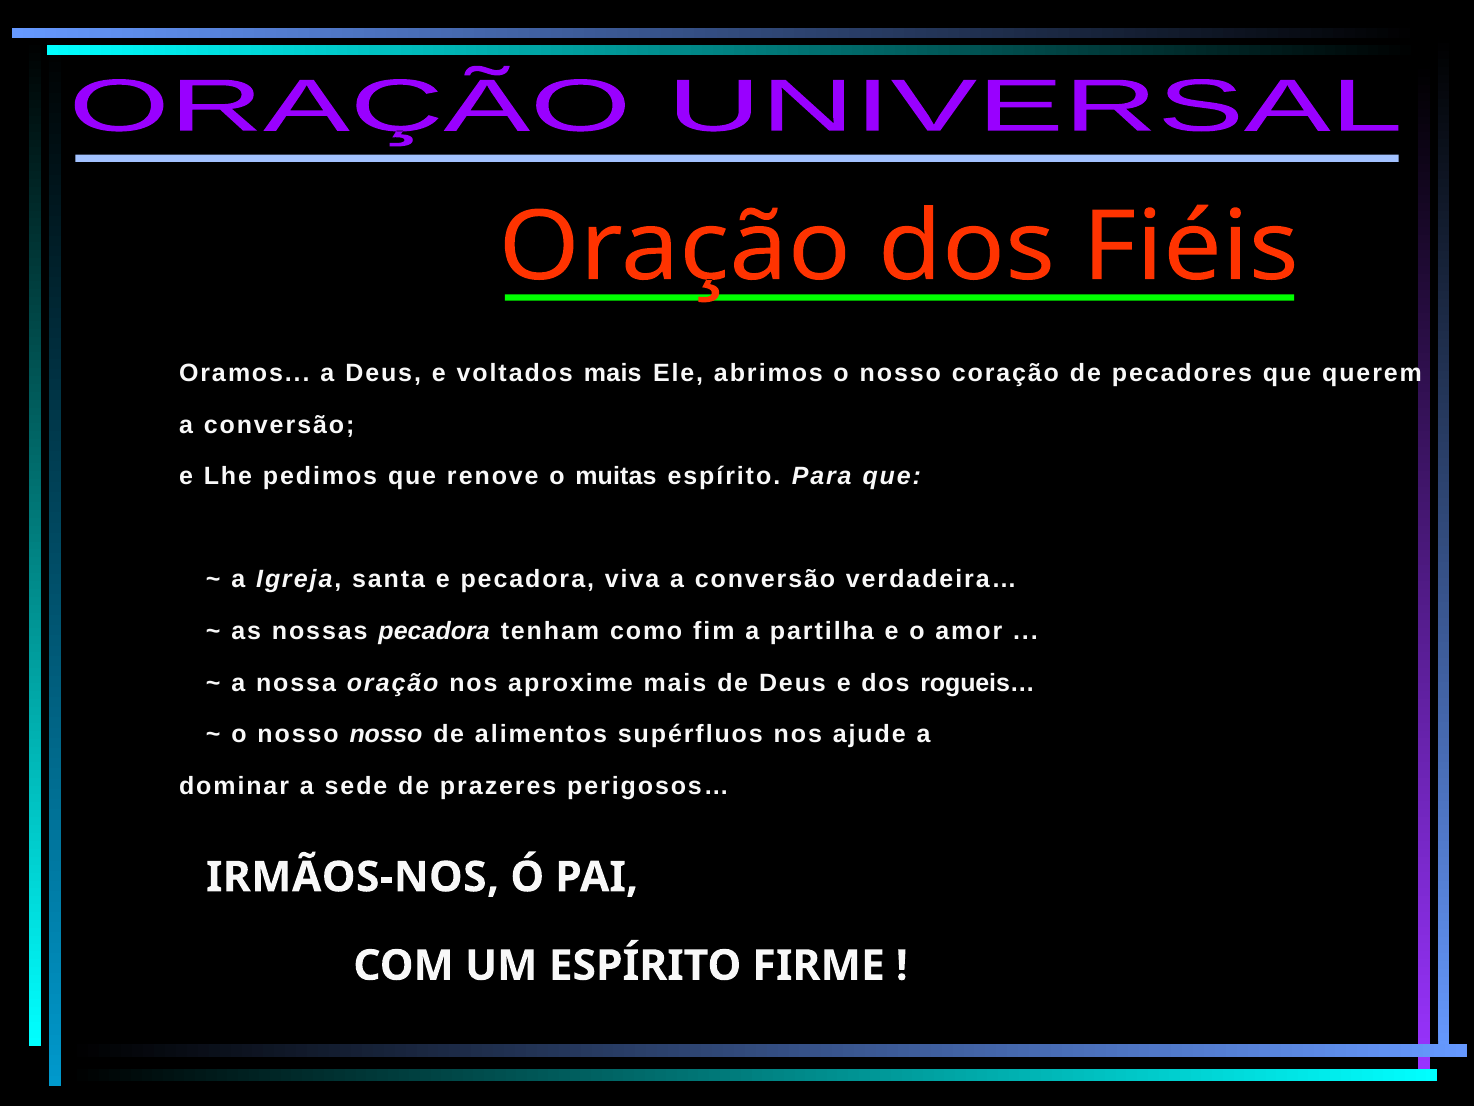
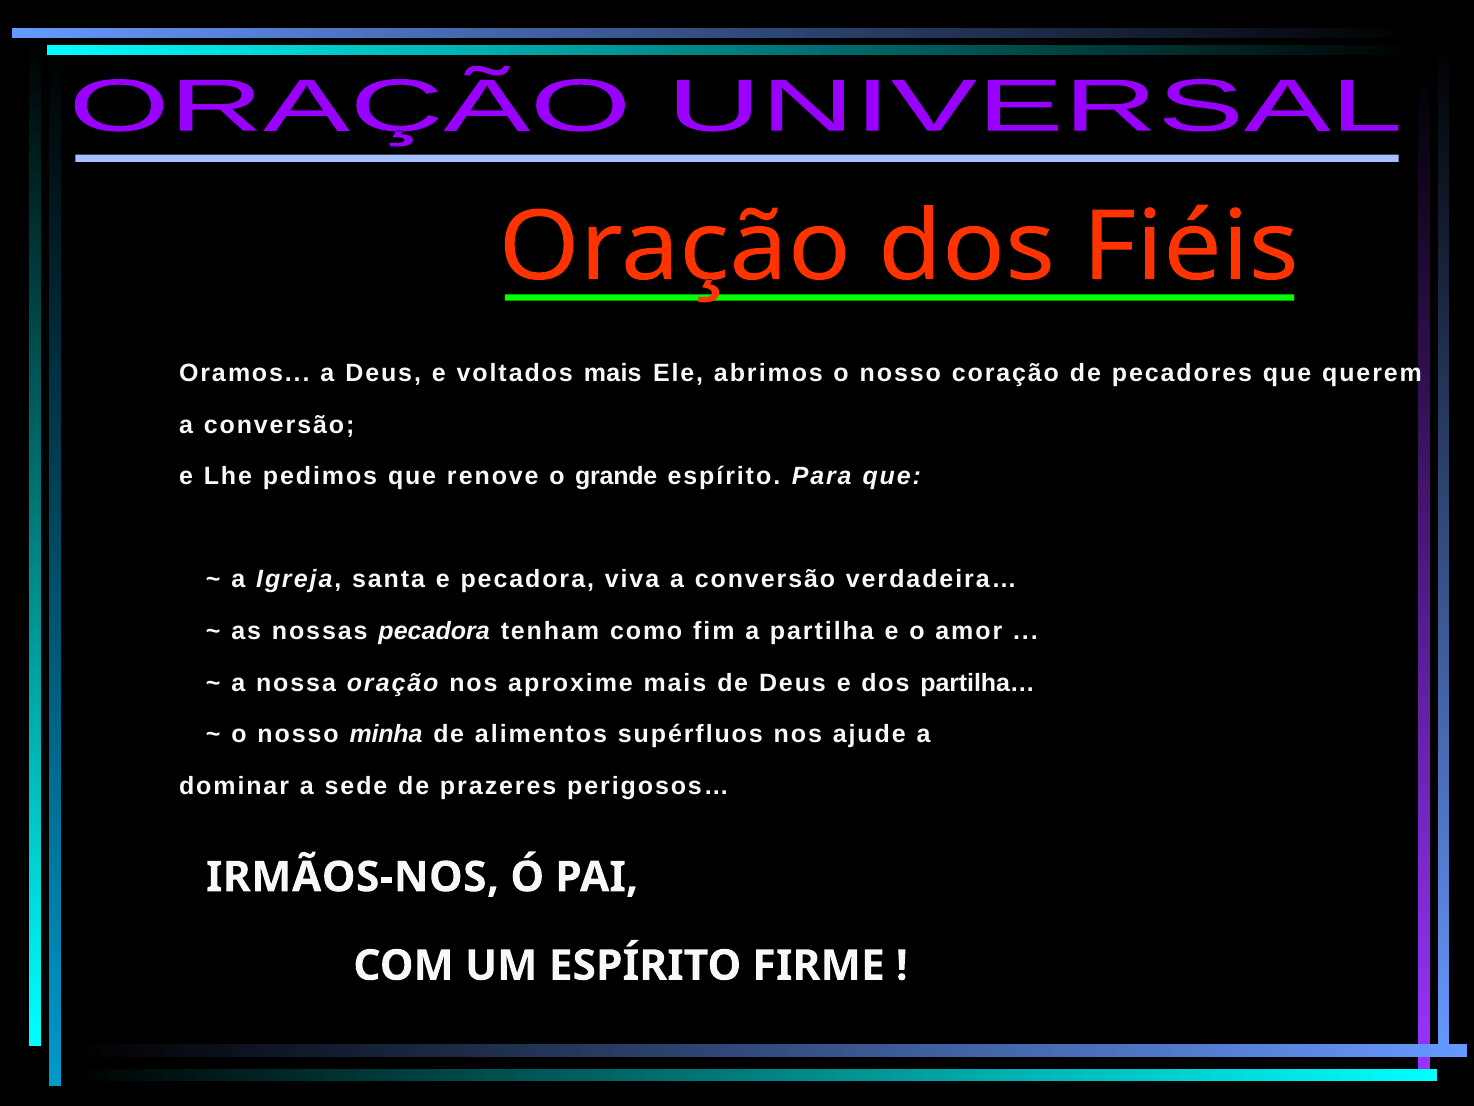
muitas: muitas -> grande (616, 476)
rogueis…: rogueis… -> partilha… (978, 683)
nosso nosso: nosso -> minha (386, 734)
